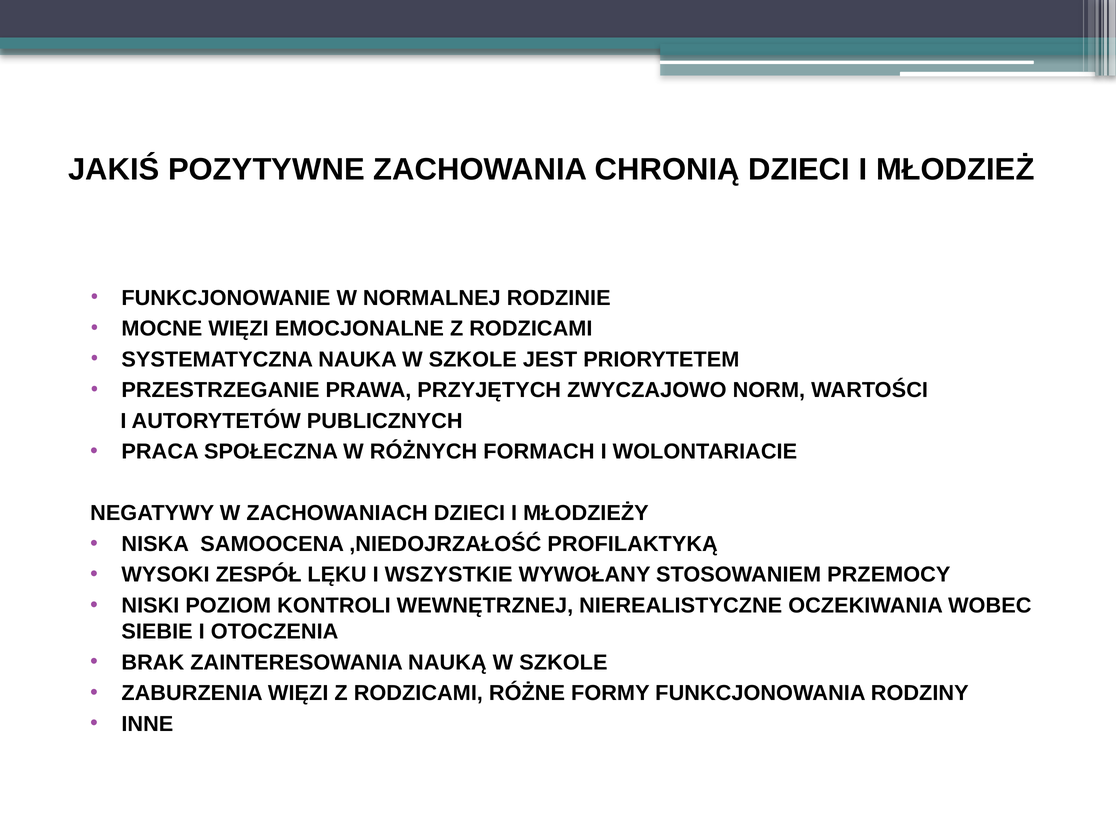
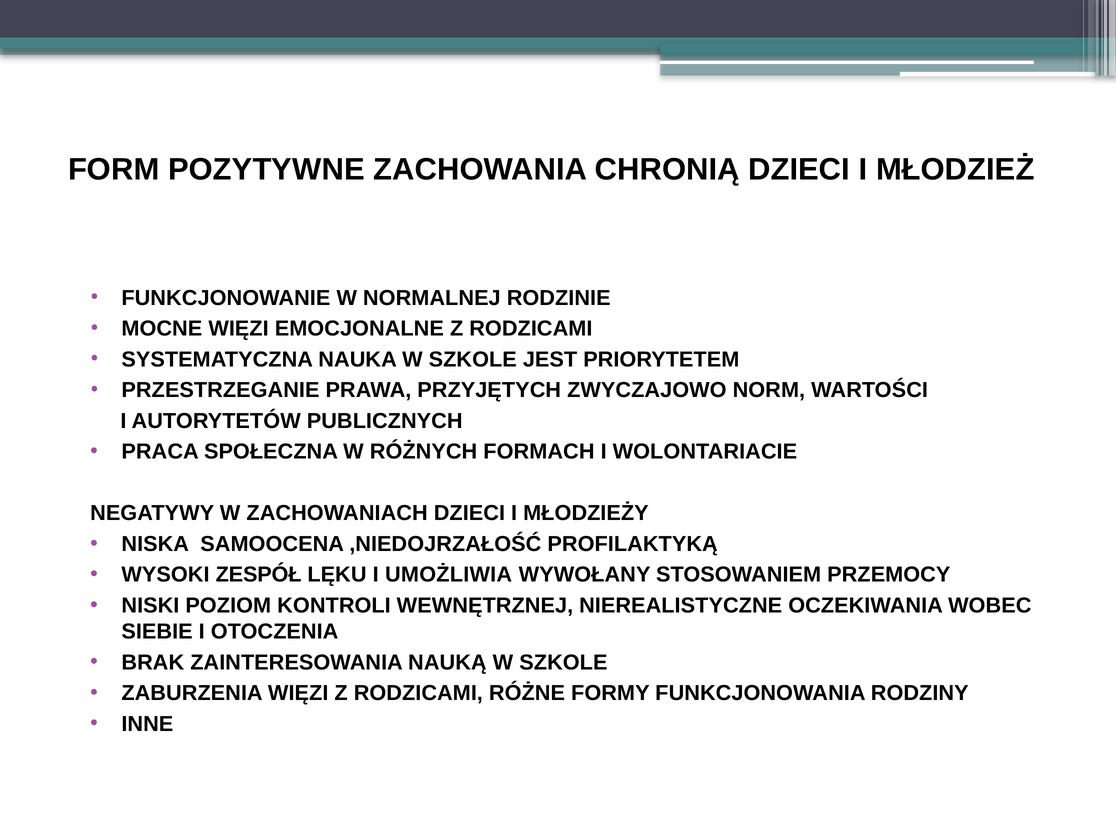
JAKIŚ: JAKIŚ -> FORM (114, 169)
WSZYSTKIE: WSZYSTKIE -> UMOŻLIWIA (449, 575)
